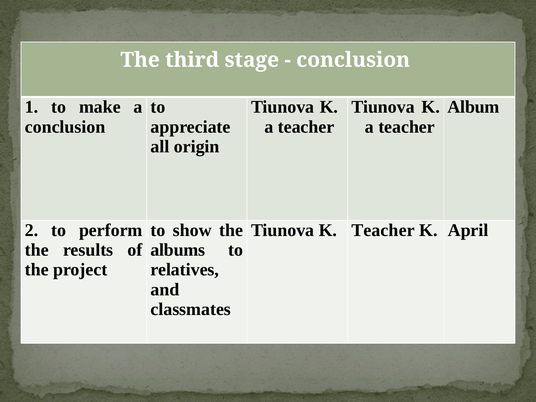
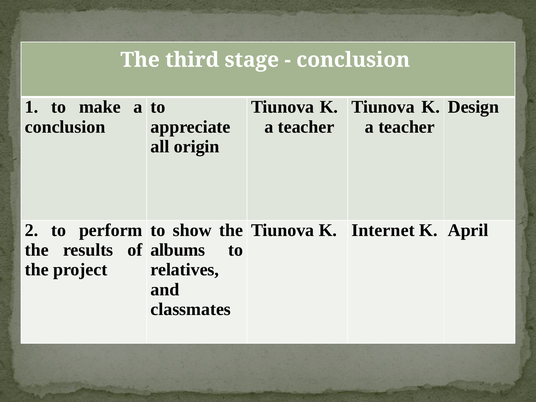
Album: Album -> Design (473, 107)
K Teacher: Teacher -> Internet (383, 230)
